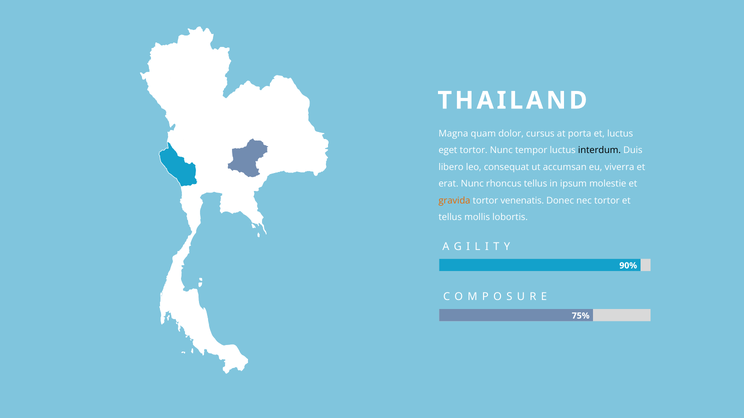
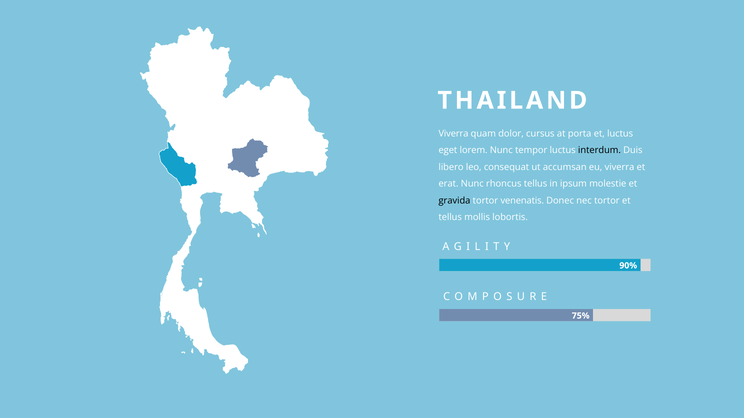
Magna: Magna -> Viverra (453, 134)
eget tortor: tortor -> lorem (474, 151)
gravida colour: orange -> black (454, 201)
